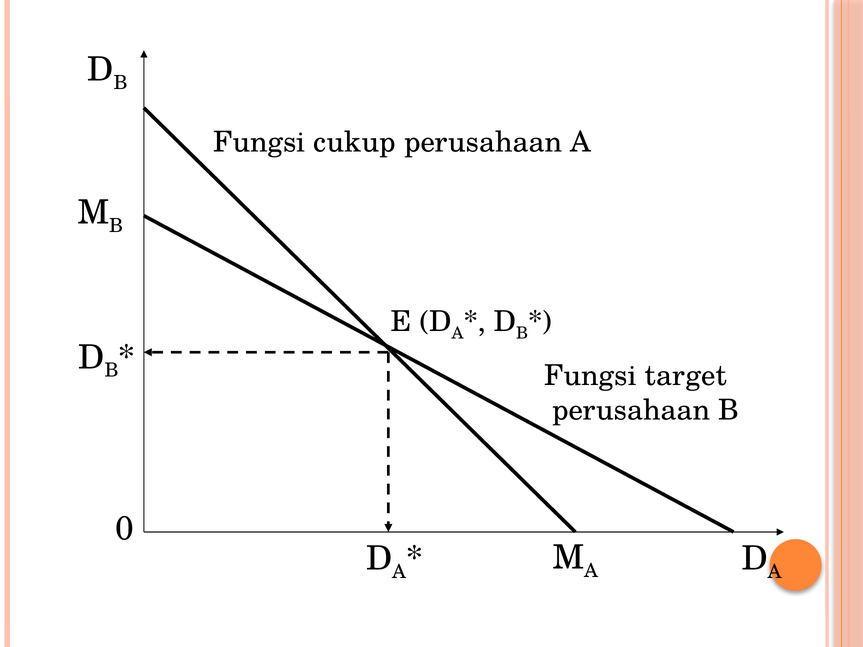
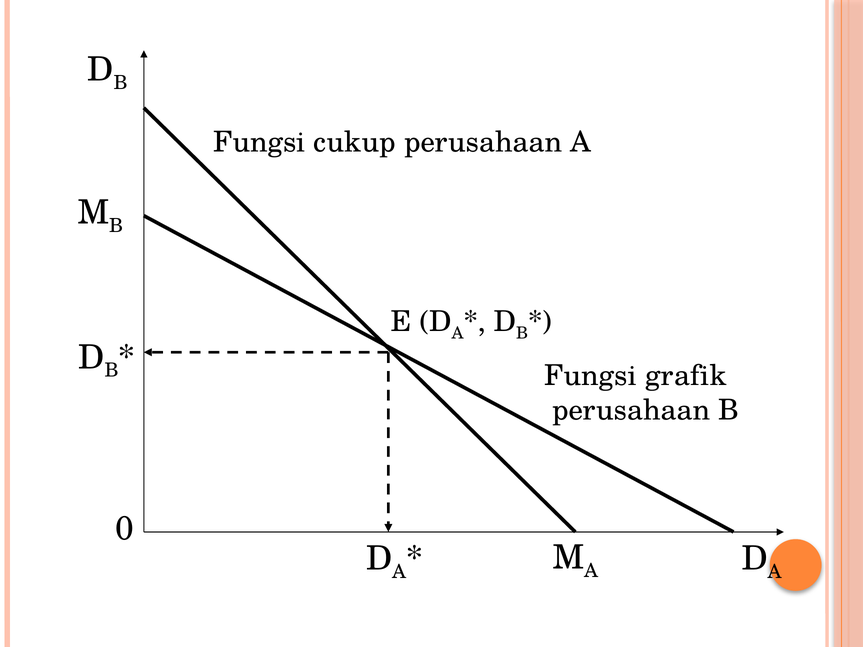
target: target -> grafik (686, 376)
